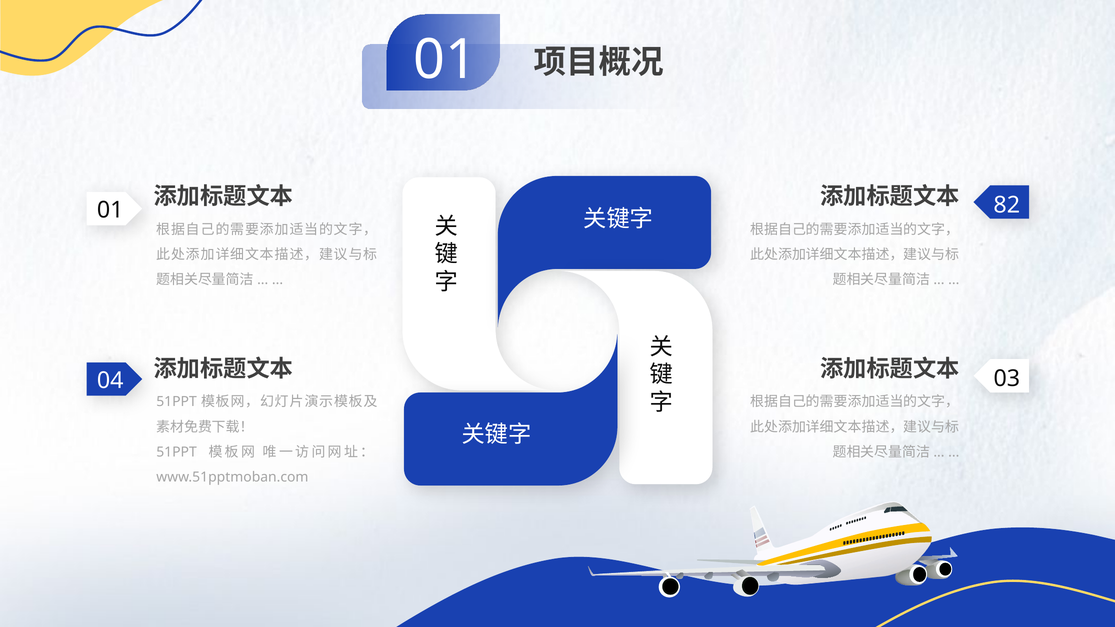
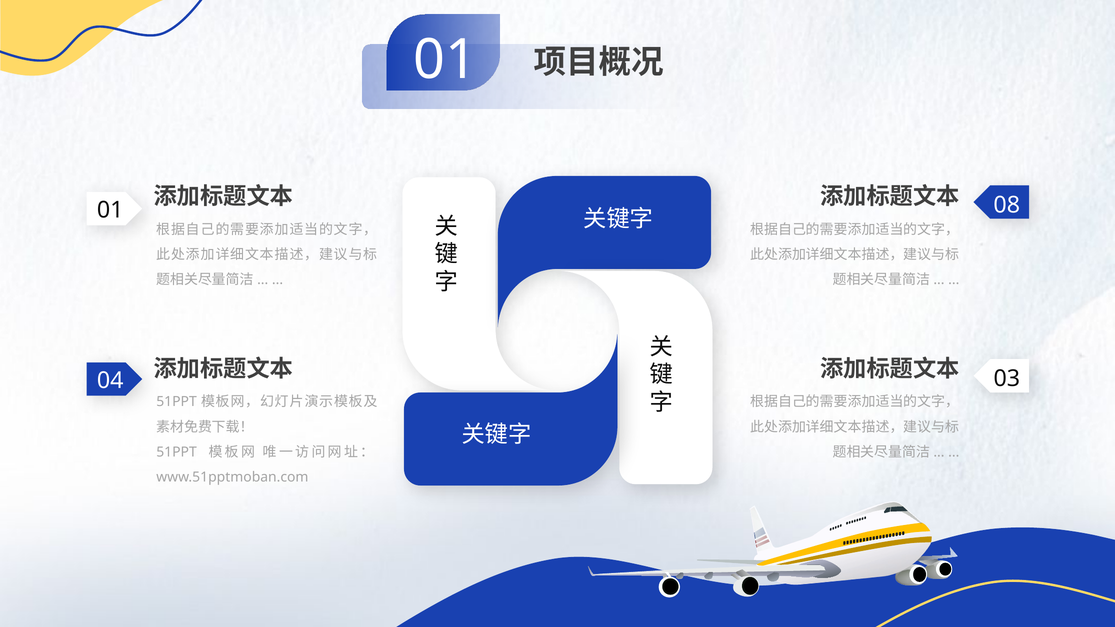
82: 82 -> 08 (1007, 205)
